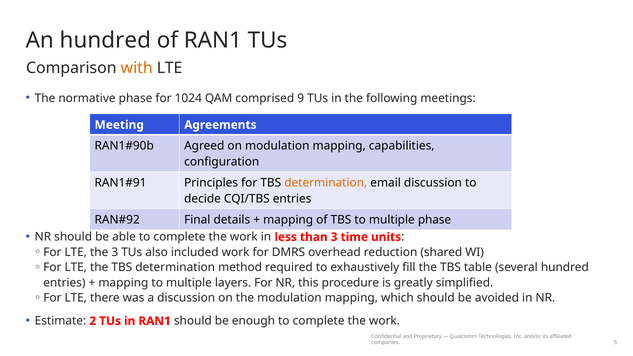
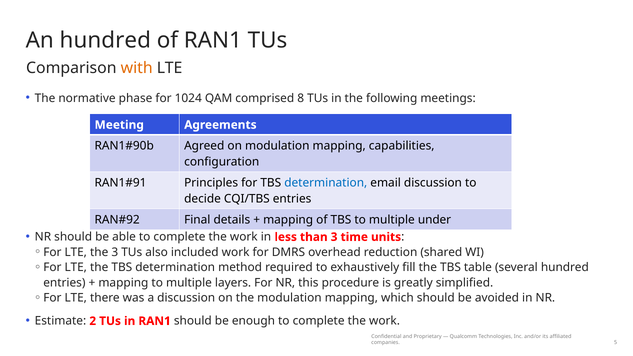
9: 9 -> 8 (301, 98)
determination colour: orange -> blue (326, 183)
multiple phase: phase -> under (434, 220)
